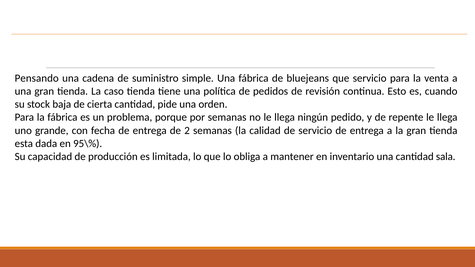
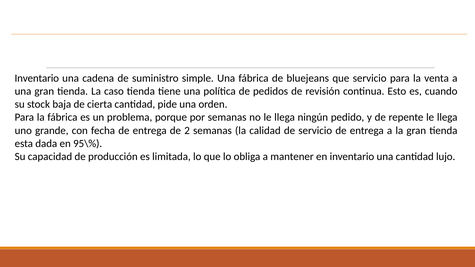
Pensando: Pensando -> Inventario (37, 78)
sala: sala -> lujo (446, 157)
